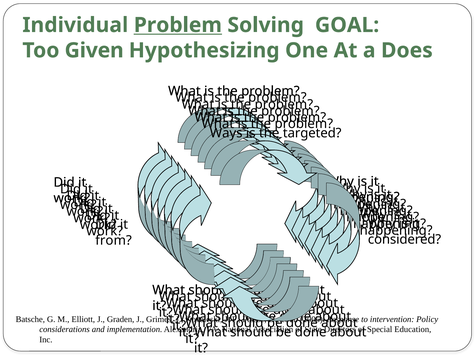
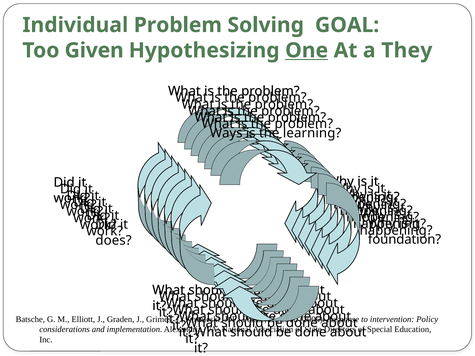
Problem underline: present -> none (178, 25)
One underline: none -> present (307, 50)
Does: Does -> They (407, 50)
targeted: targeted -> learning (312, 133)
considered: considered -> foundation (405, 240)
from: from -> does (114, 241)
